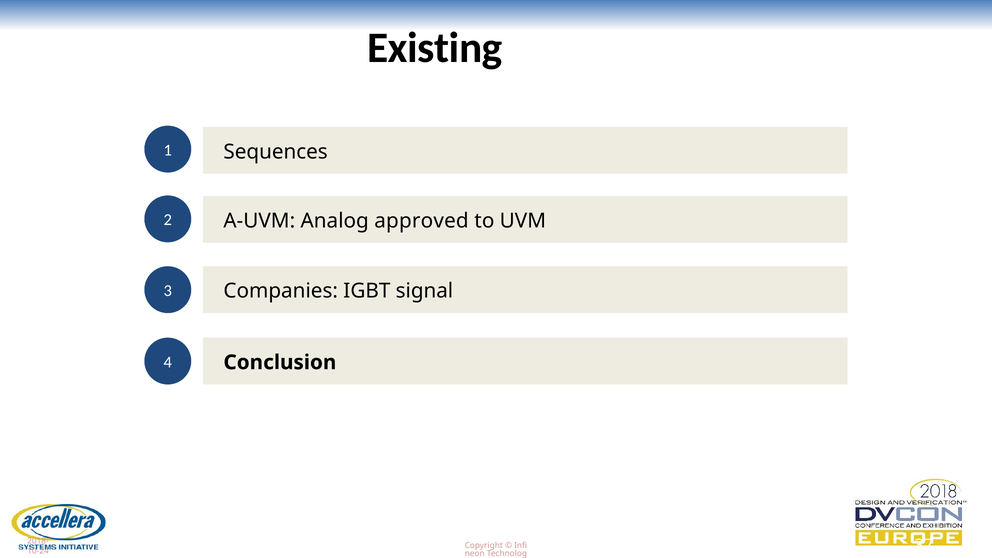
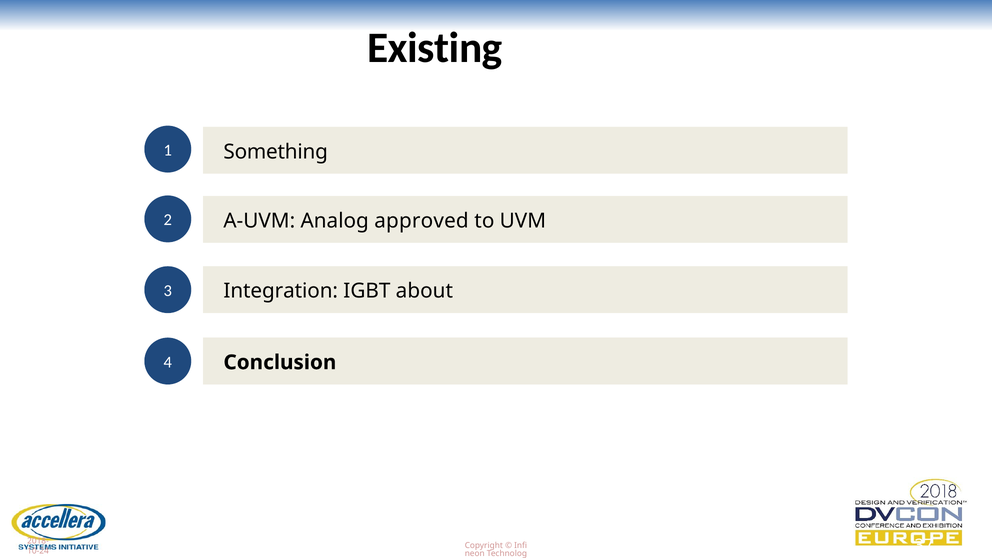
Sequences: Sequences -> Something (276, 152)
Companies: Companies -> Integration (281, 291)
signal: signal -> about (424, 291)
